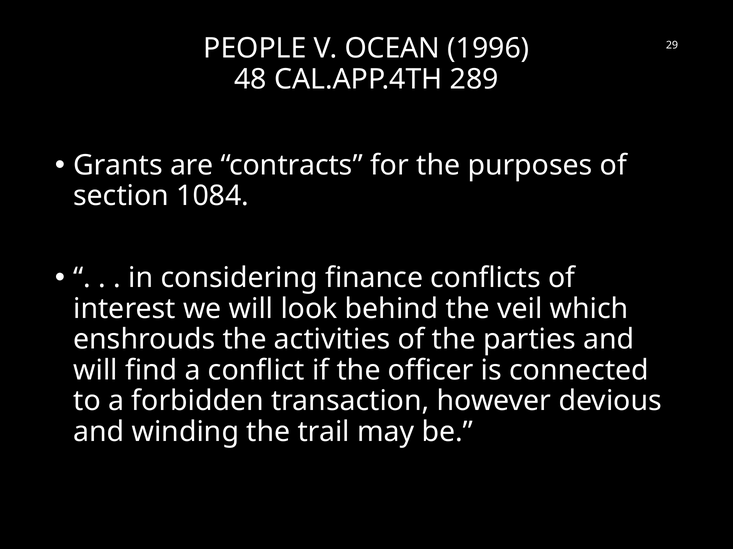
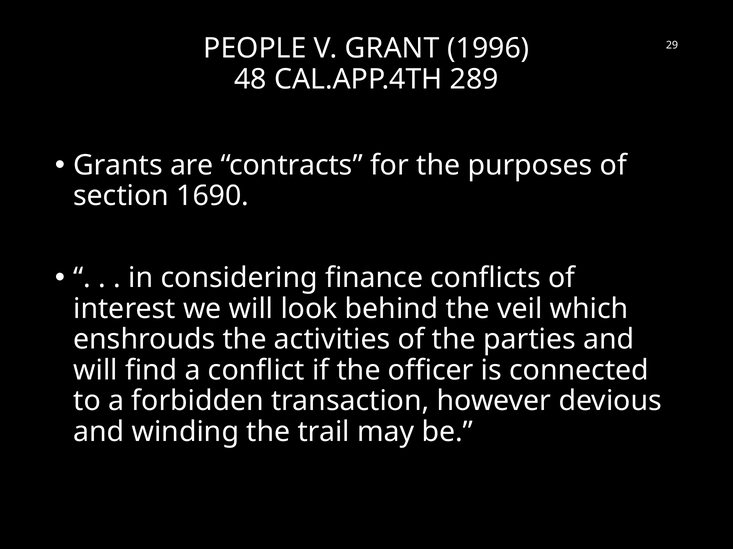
OCEAN: OCEAN -> GRANT (392, 49)
1084: 1084 -> 1690 (213, 196)
